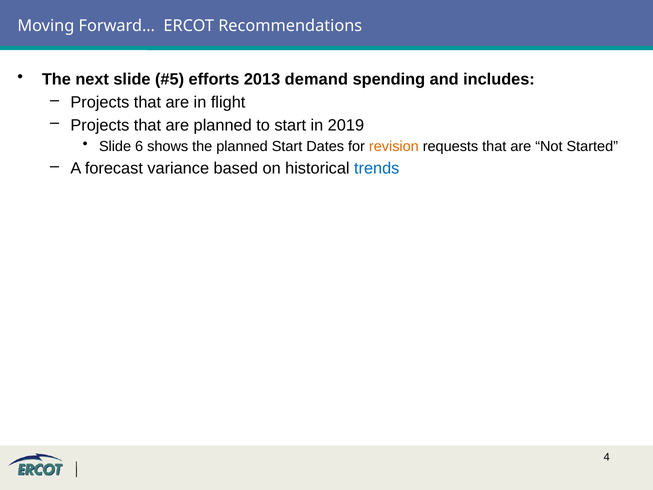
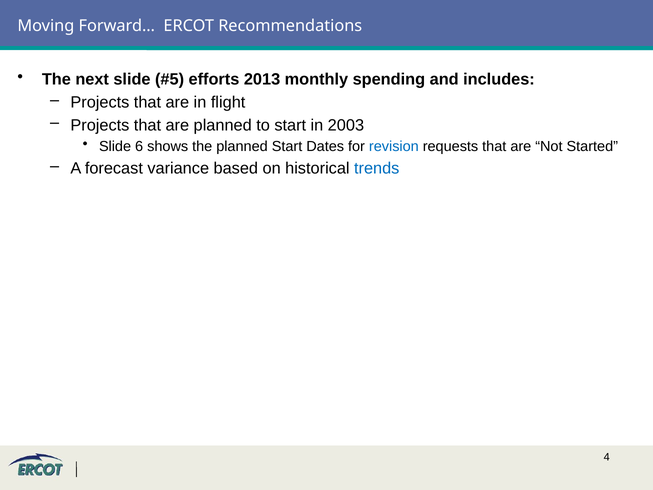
demand: demand -> monthly (316, 80)
2019: 2019 -> 2003 (346, 125)
revision colour: orange -> blue (394, 146)
